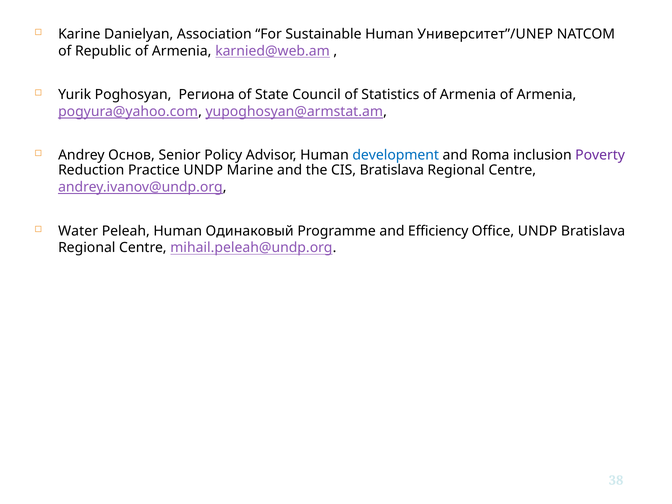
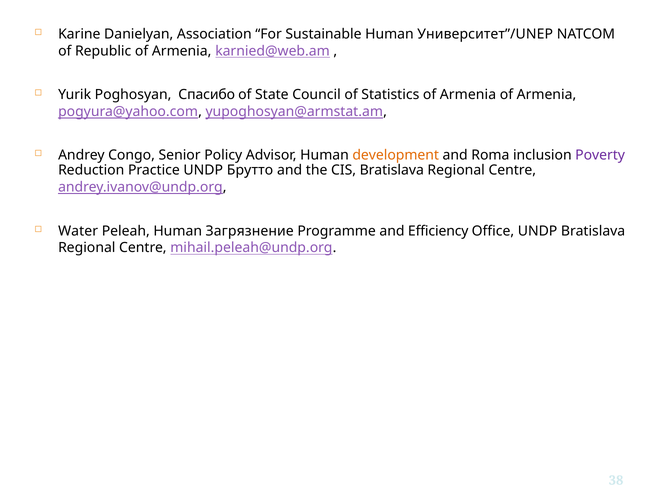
Региона: Региона -> Спасибо (207, 95)
Основ: Основ -> Congo (132, 155)
development colour: blue -> orange (396, 155)
Marine: Marine -> Брутто (250, 170)
Одинаковый: Одинаковый -> Загрязнение (250, 231)
